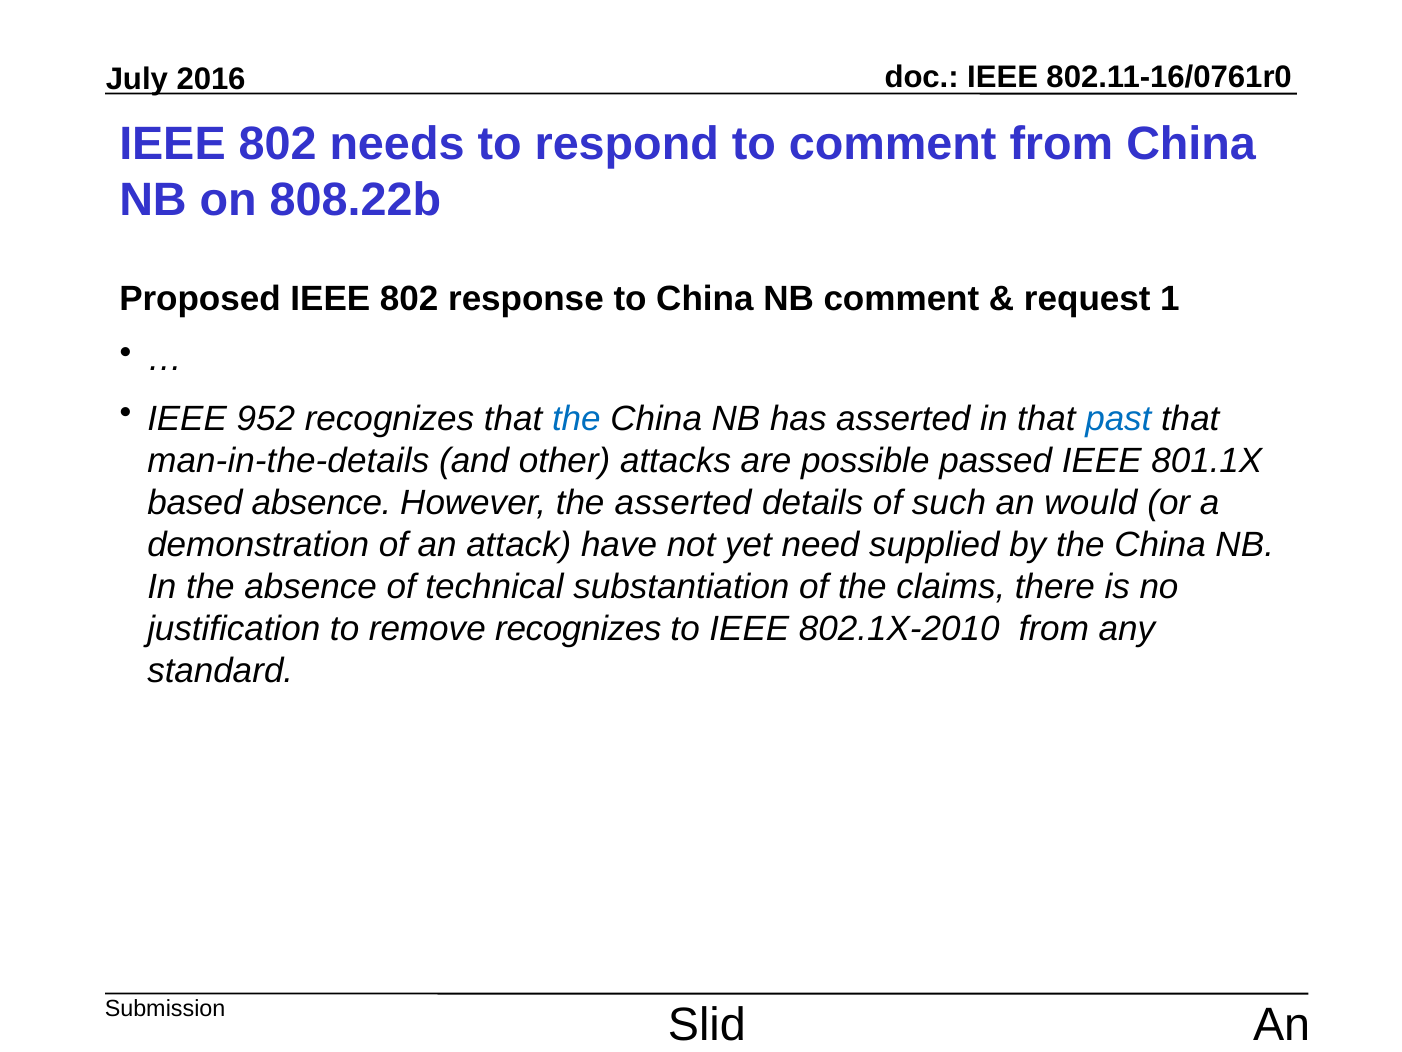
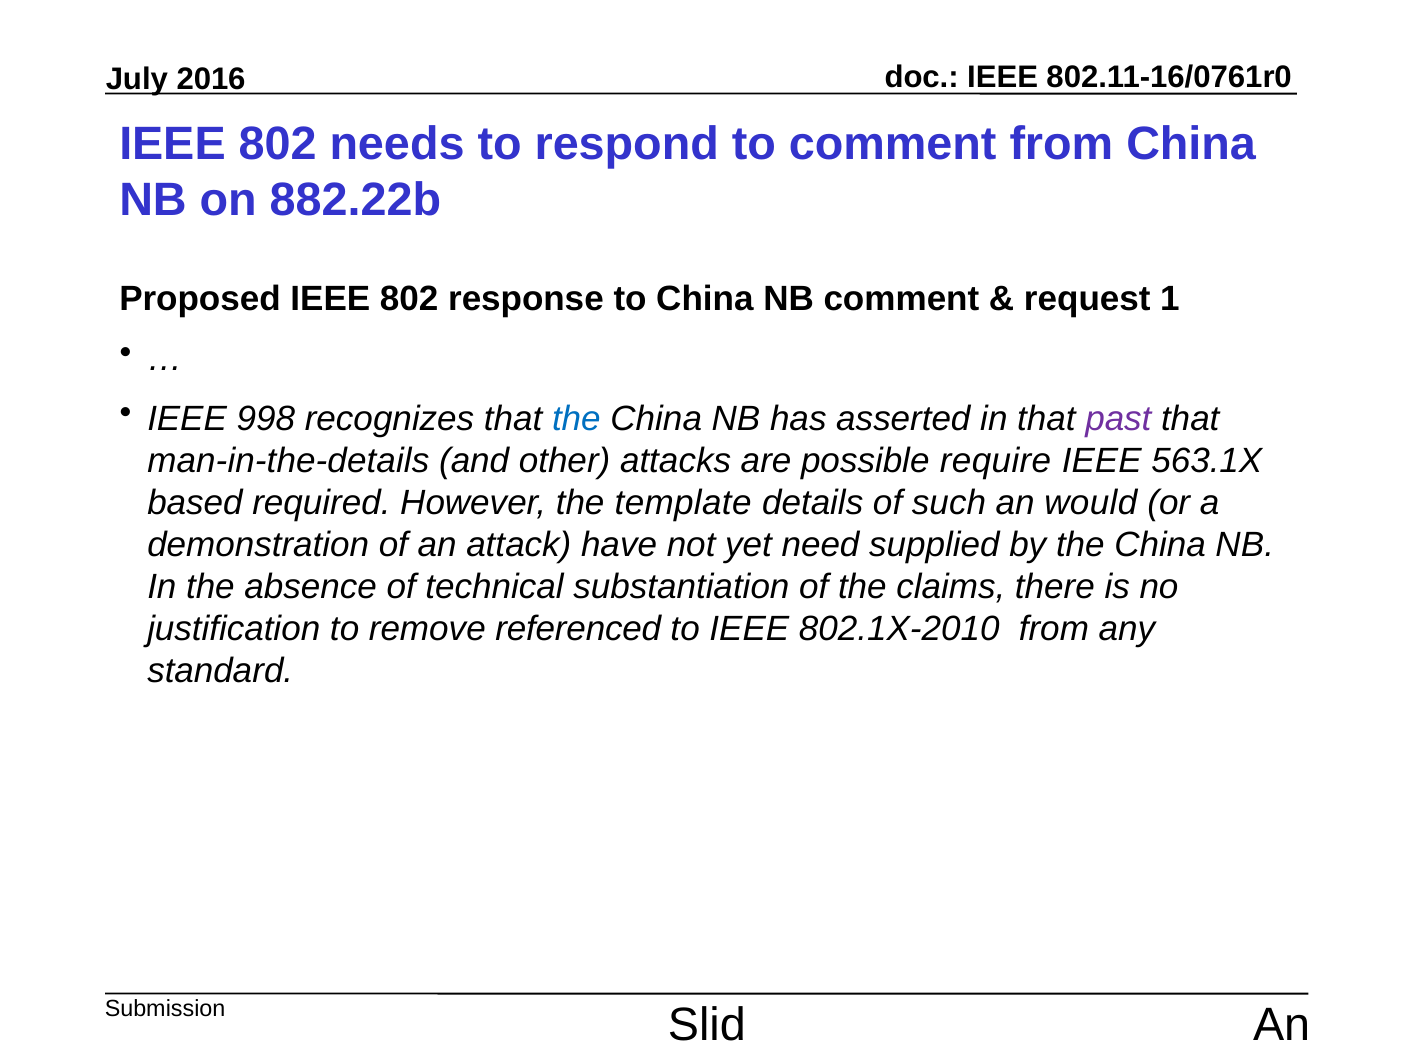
808.22b: 808.22b -> 882.22b (355, 200)
952: 952 -> 998 (266, 418)
past colour: blue -> purple (1118, 418)
passed: passed -> require (996, 461)
801.1X: 801.1X -> 563.1X (1207, 461)
based absence: absence -> required (321, 503)
the asserted: asserted -> template (683, 503)
remove recognizes: recognizes -> referenced (578, 629)
